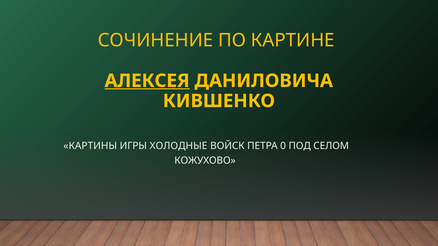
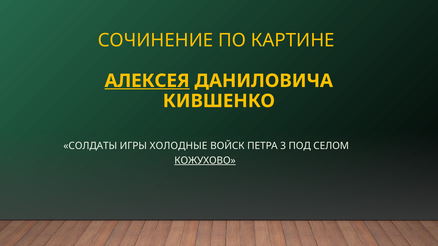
КАРТИНЫ: КАРТИНЫ -> СОЛДАТЫ (90, 146)
0: 0 -> 3 (283, 146)
КОЖУХОВО underline: none -> present (205, 161)
